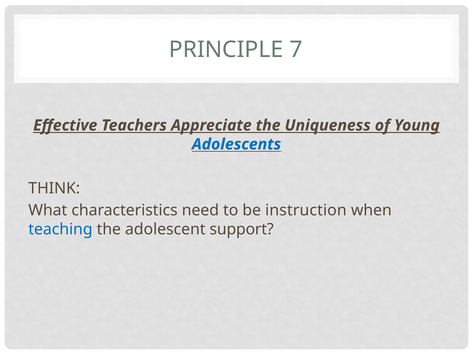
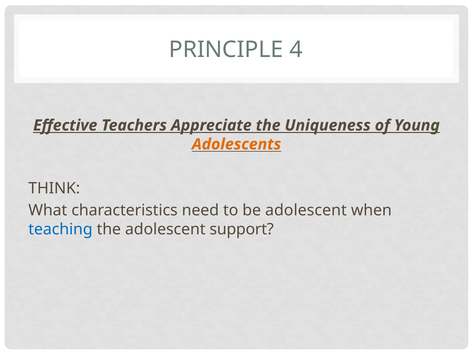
7: 7 -> 4 (296, 50)
Adolescents colour: blue -> orange (236, 145)
be instruction: instruction -> adolescent (306, 211)
